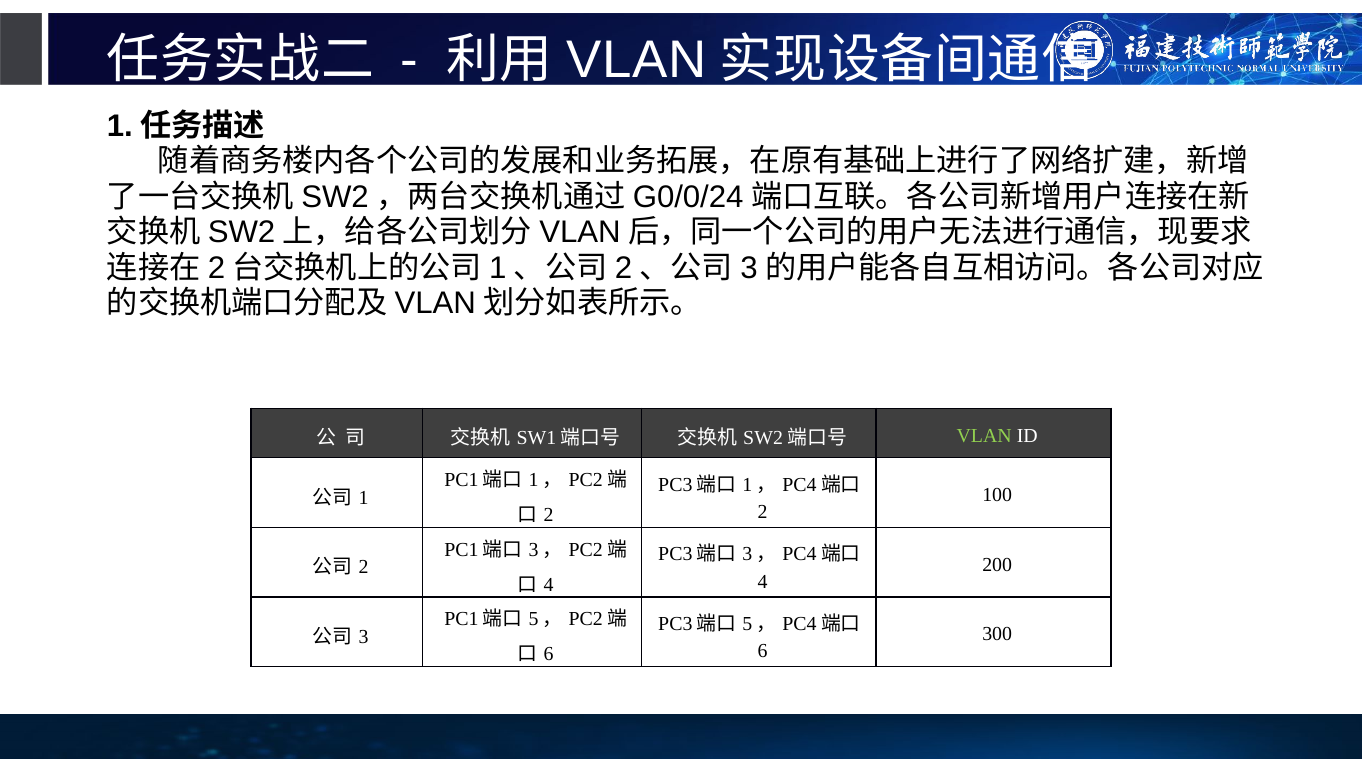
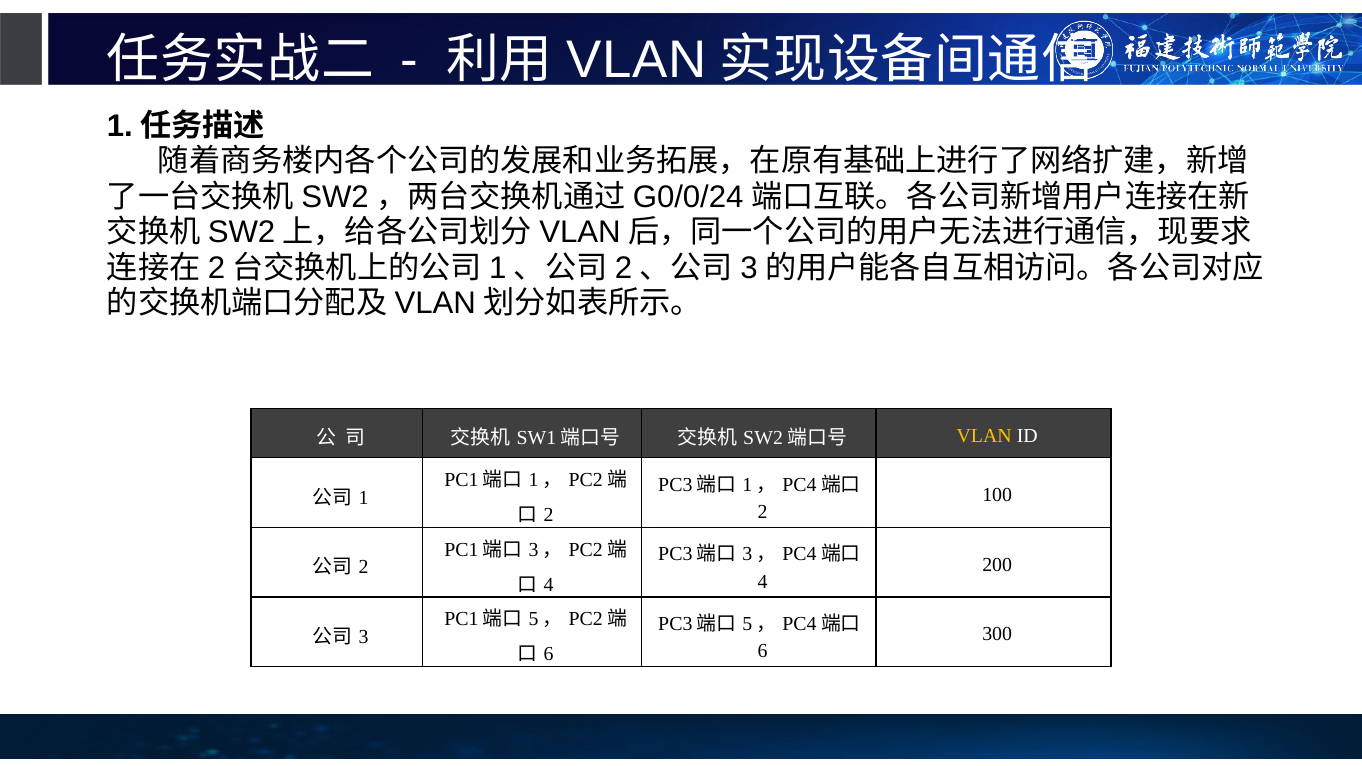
VLAN colour: light green -> yellow (984, 436)
